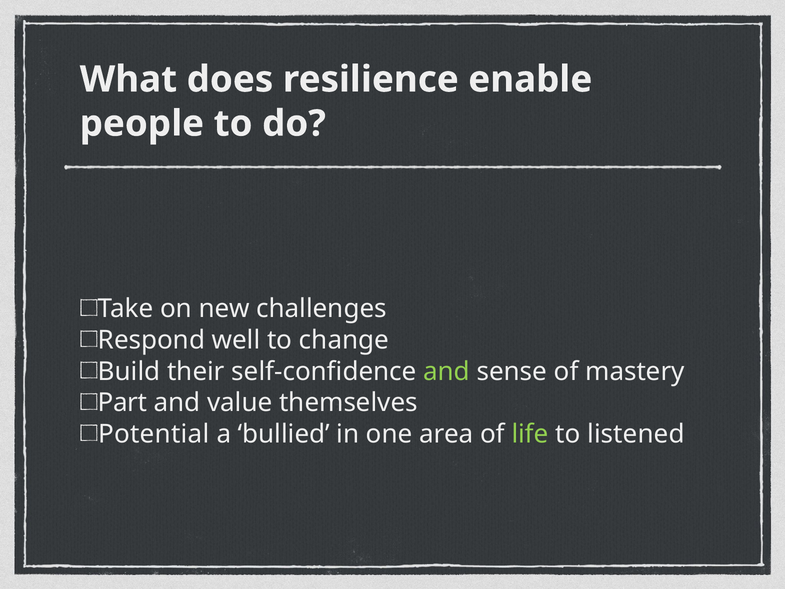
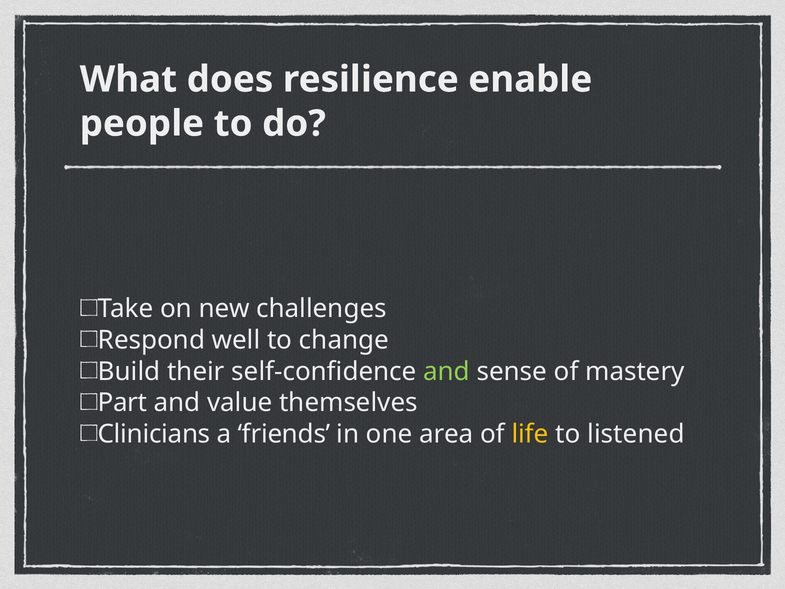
Potential: Potential -> Clinicians (154, 434)
bullied: bullied -> friends (284, 434)
life colour: light green -> yellow (530, 434)
